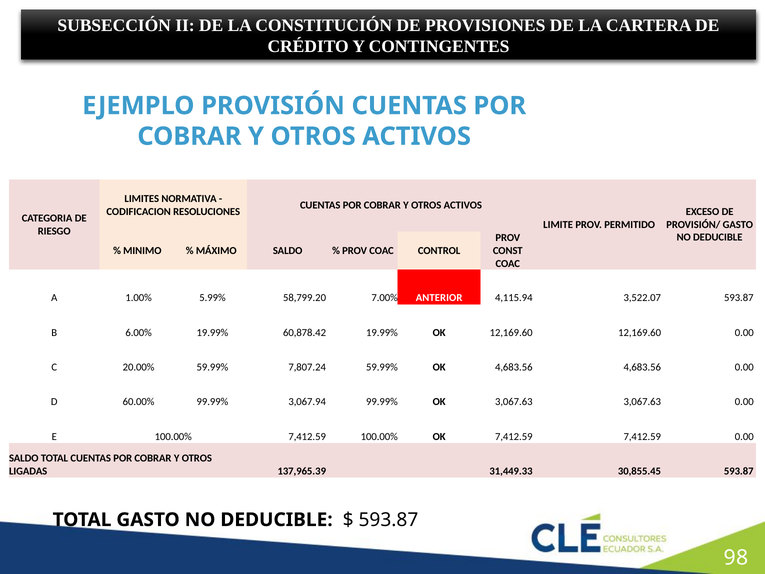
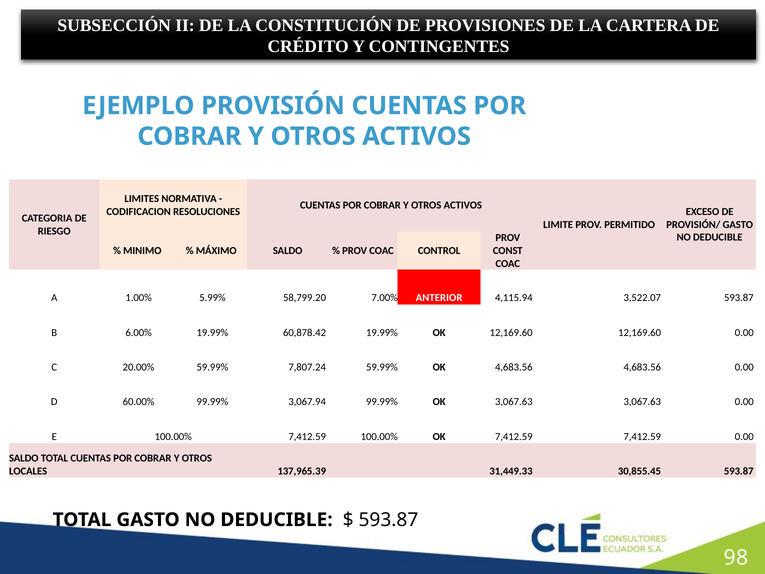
LIGADAS: LIGADAS -> LOCALES (28, 471)
